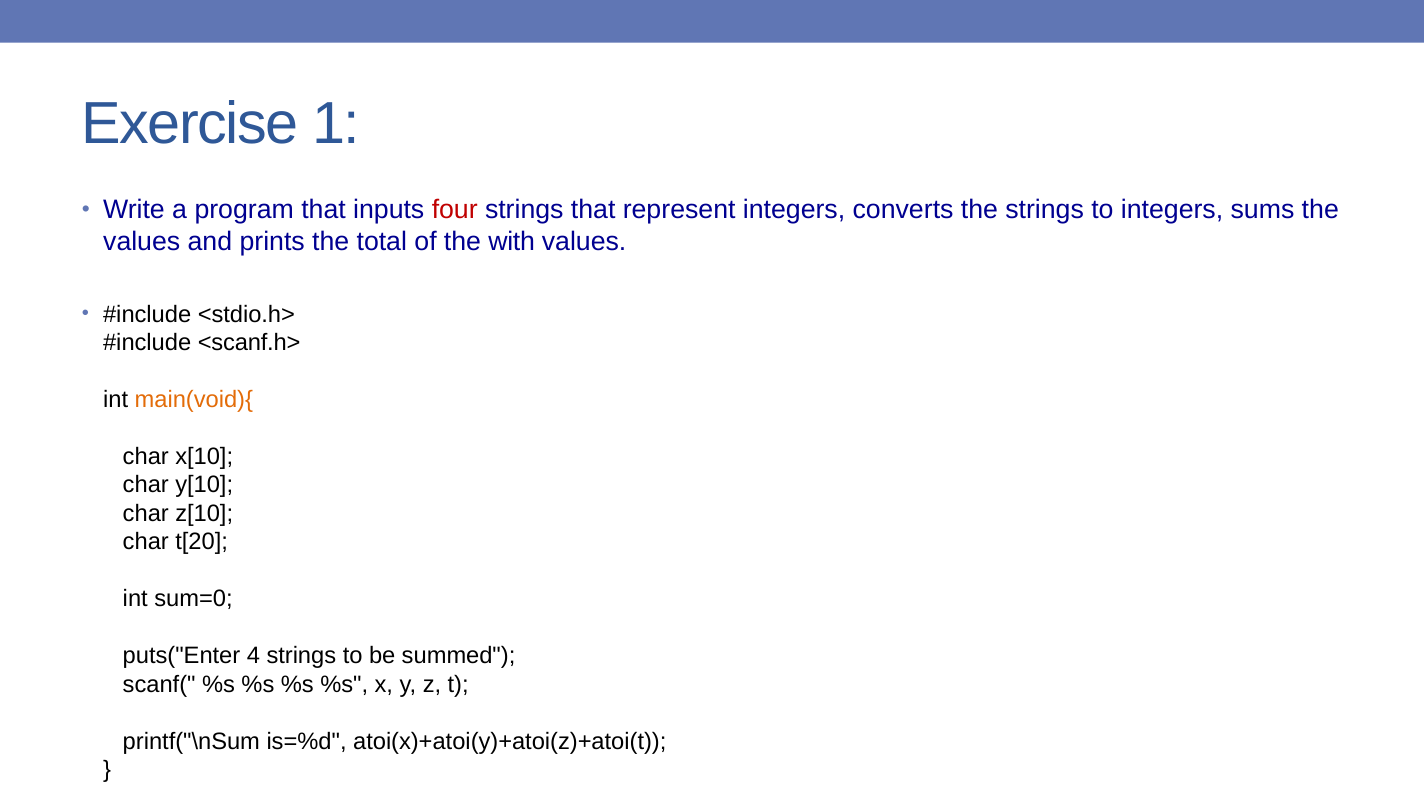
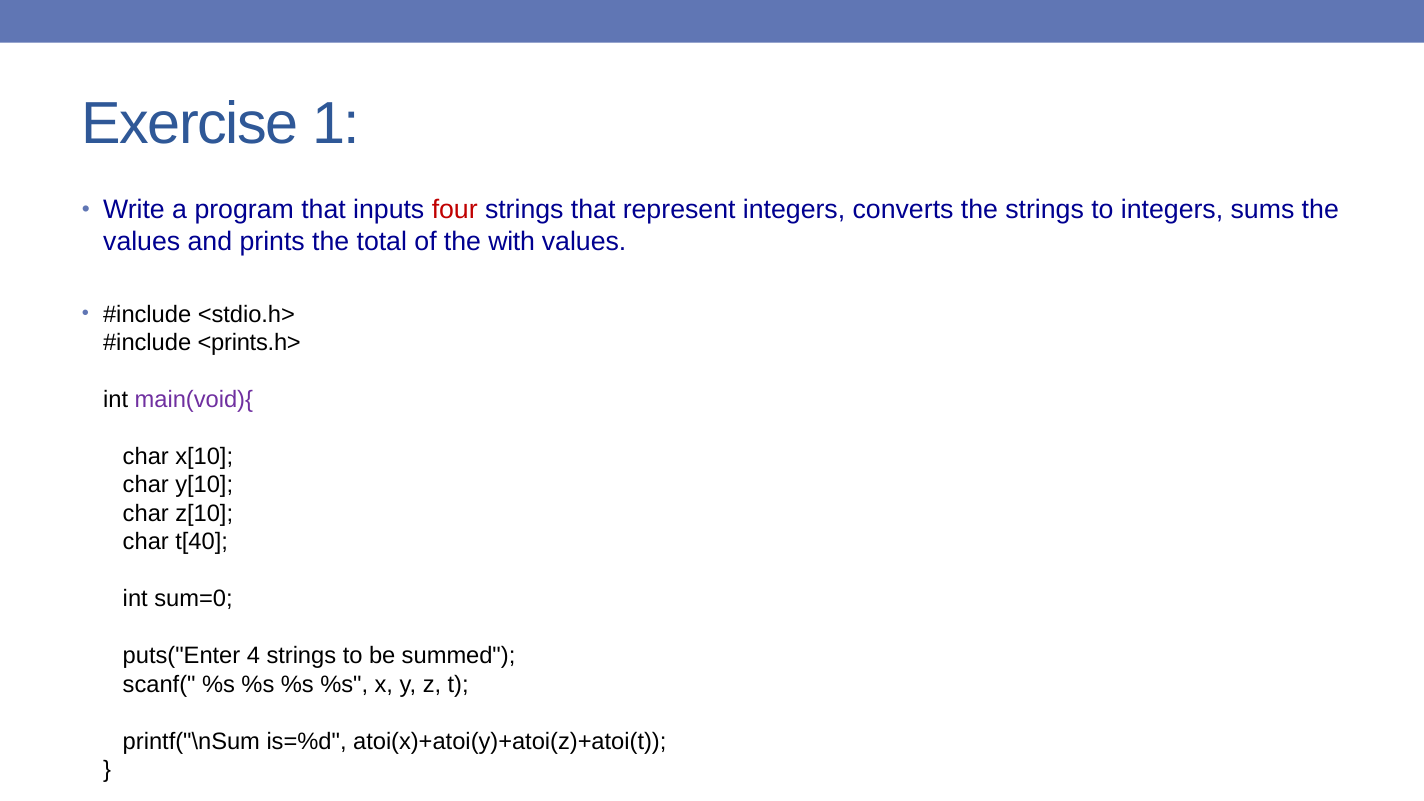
<scanf.h>: <scanf.h> -> <prints.h> (249, 343)
main(void){ colour: orange -> purple (194, 400)
t[20: t[20 -> t[40 (202, 542)
